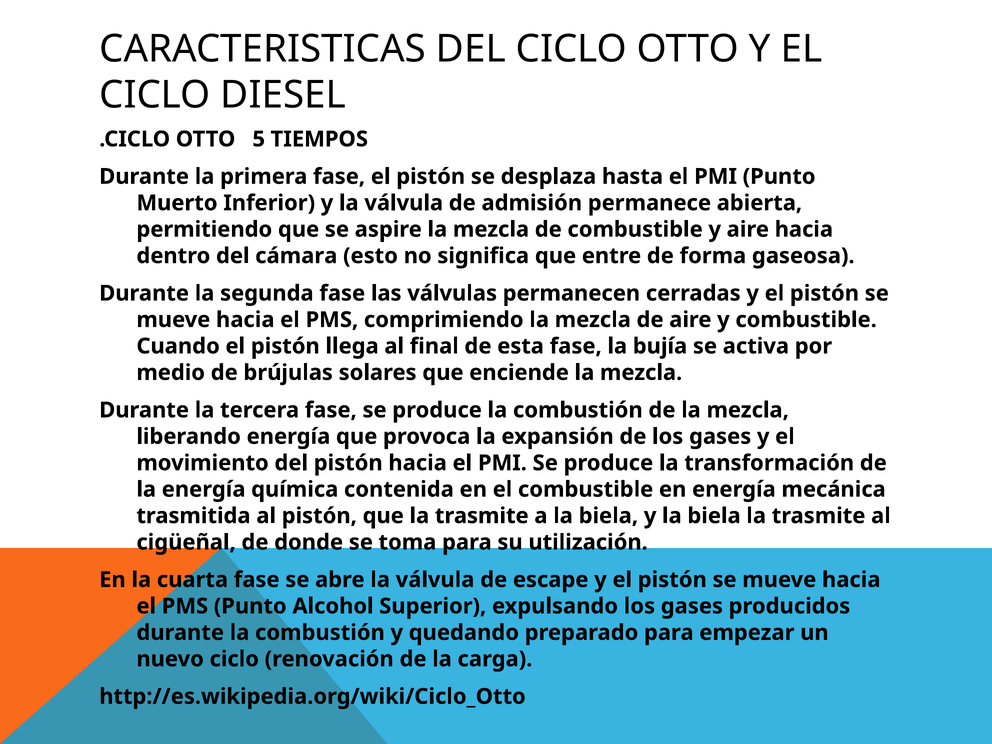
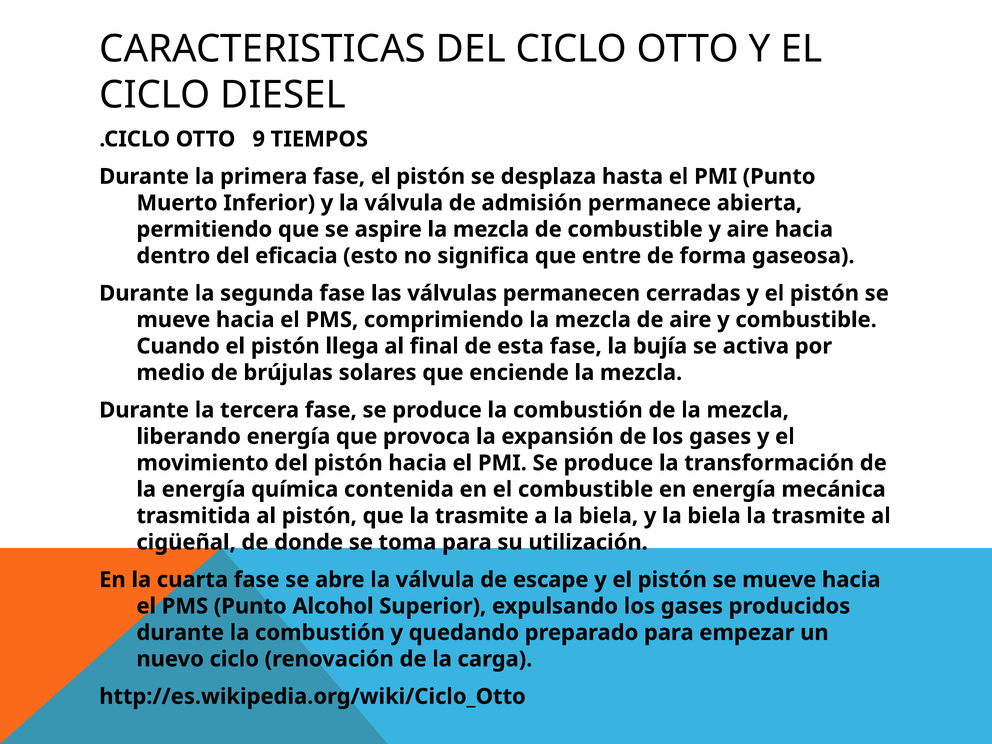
5: 5 -> 9 (259, 139)
cámara: cámara -> eficacia (296, 256)
